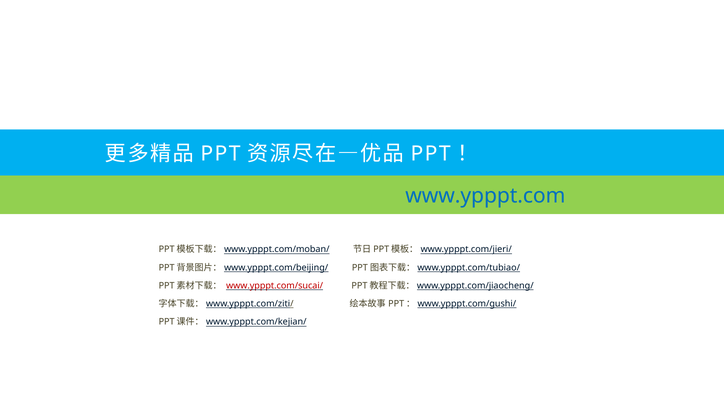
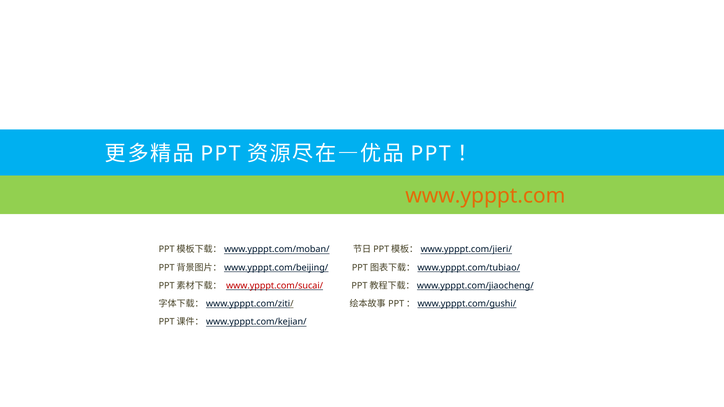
www.ypppt.com colour: blue -> orange (485, 196)
